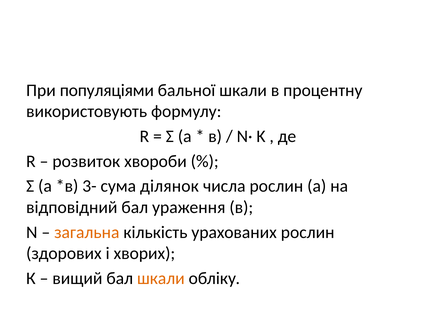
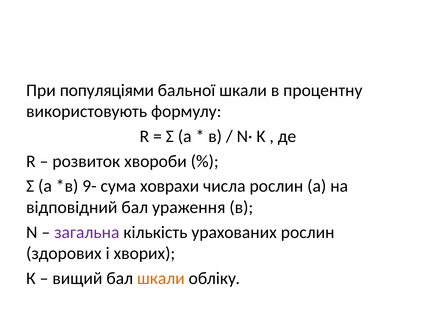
3-: 3- -> 9- (89, 186)
ділянок: ділянок -> ховрахи (170, 186)
загальна colour: orange -> purple (87, 232)
